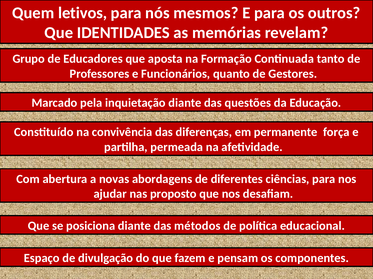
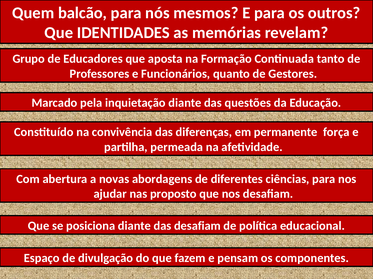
letivos: letivos -> balcão (83, 13)
das métodos: métodos -> desafiam (197, 226)
